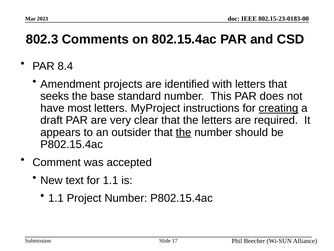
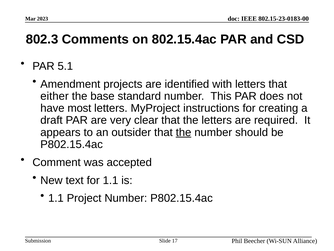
8.4: 8.4 -> 5.1 (65, 66)
seeks: seeks -> either (55, 96)
creating underline: present -> none (278, 108)
